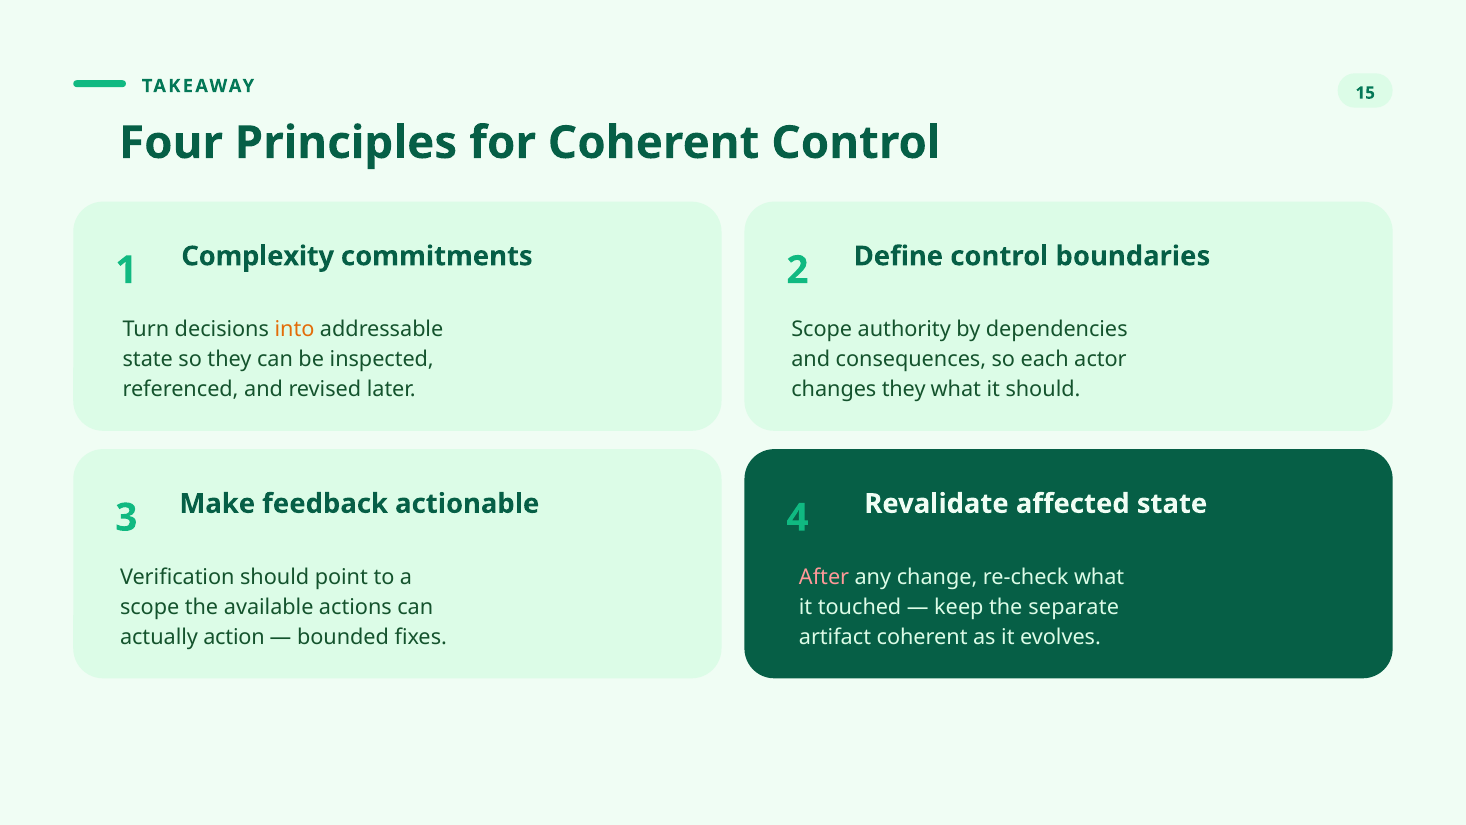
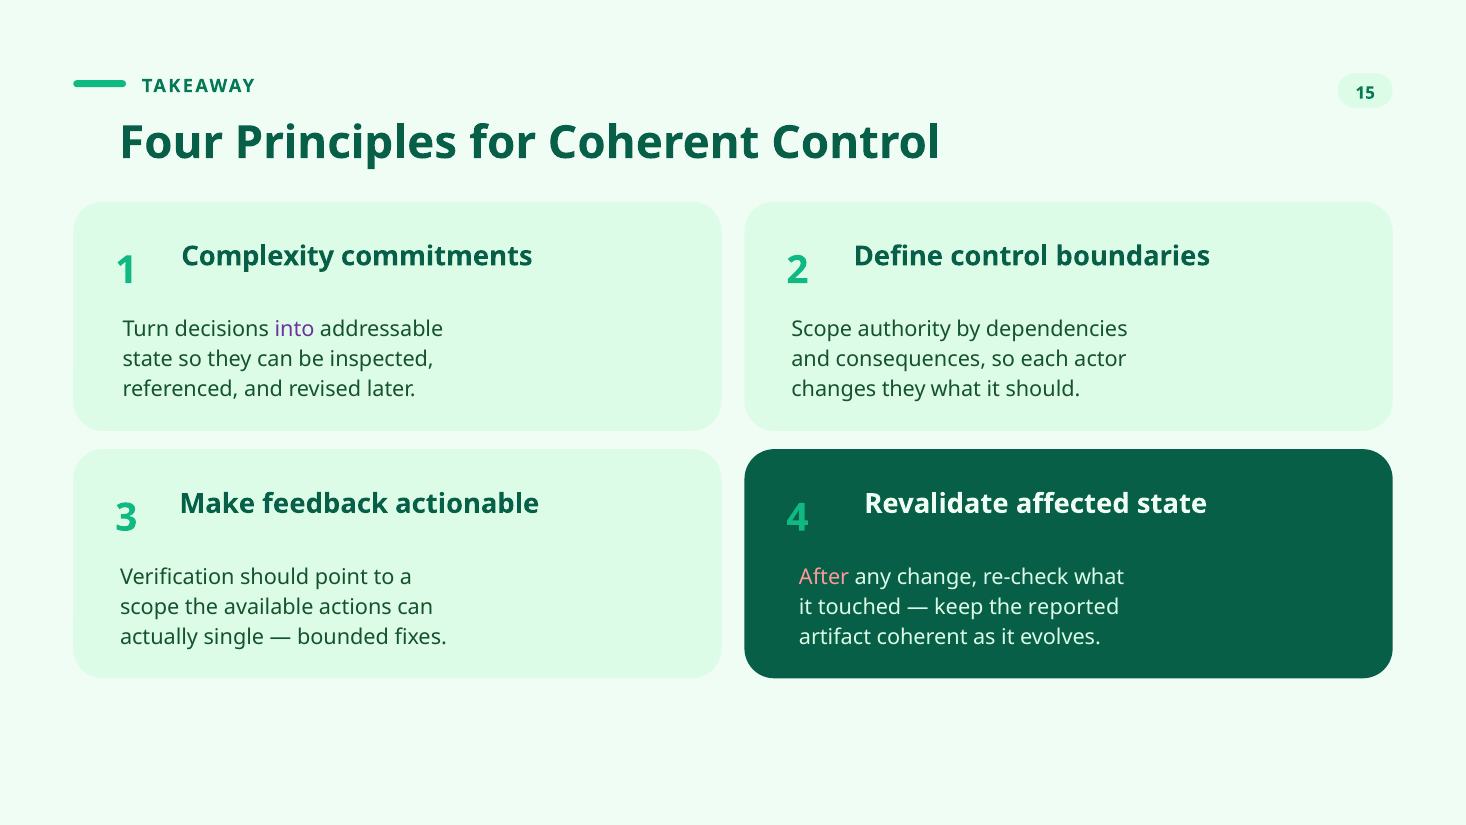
into colour: orange -> purple (294, 330)
separate: separate -> reported (1074, 607)
action: action -> single (234, 637)
